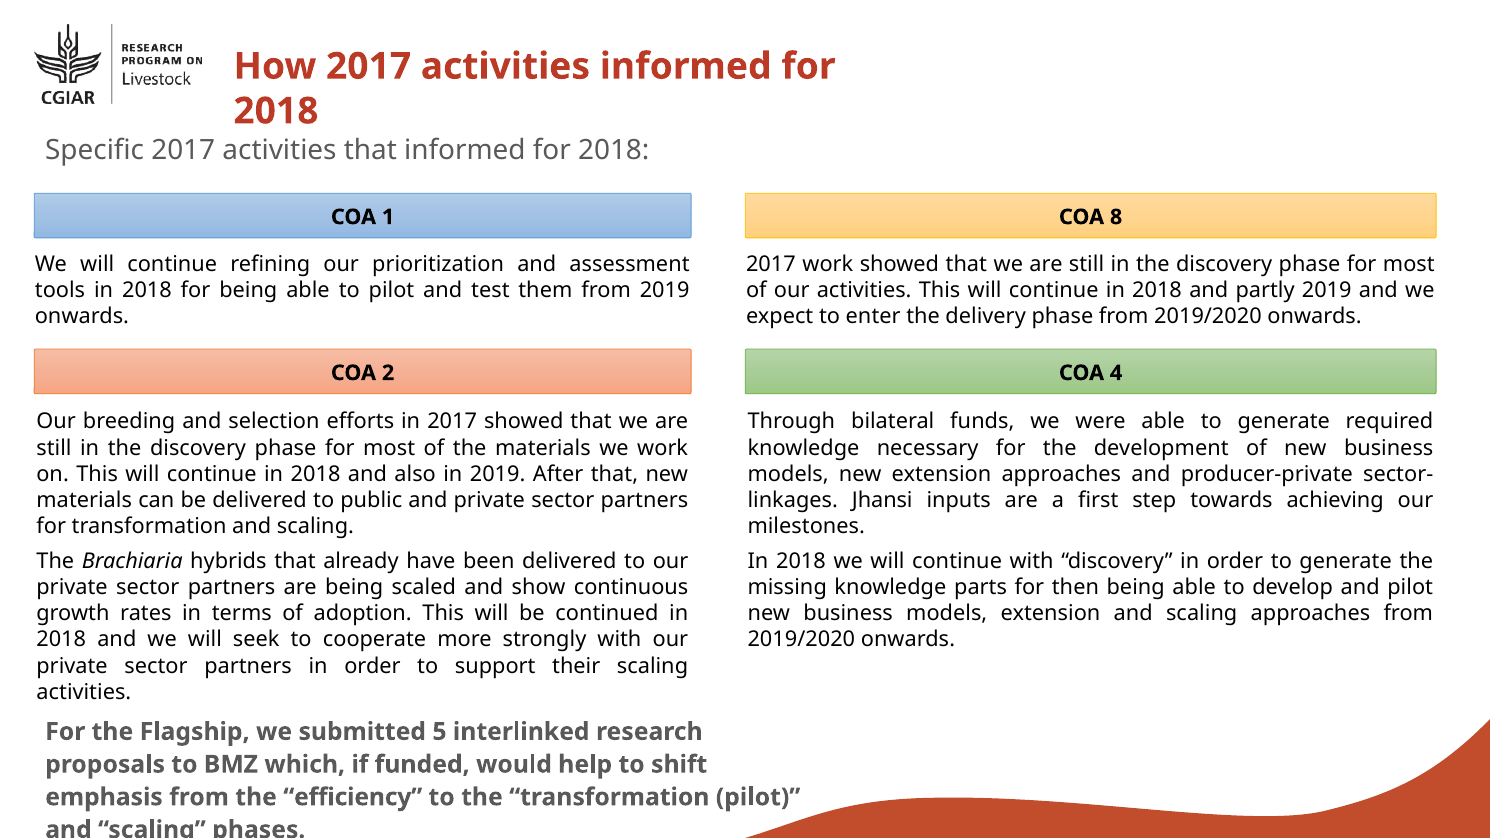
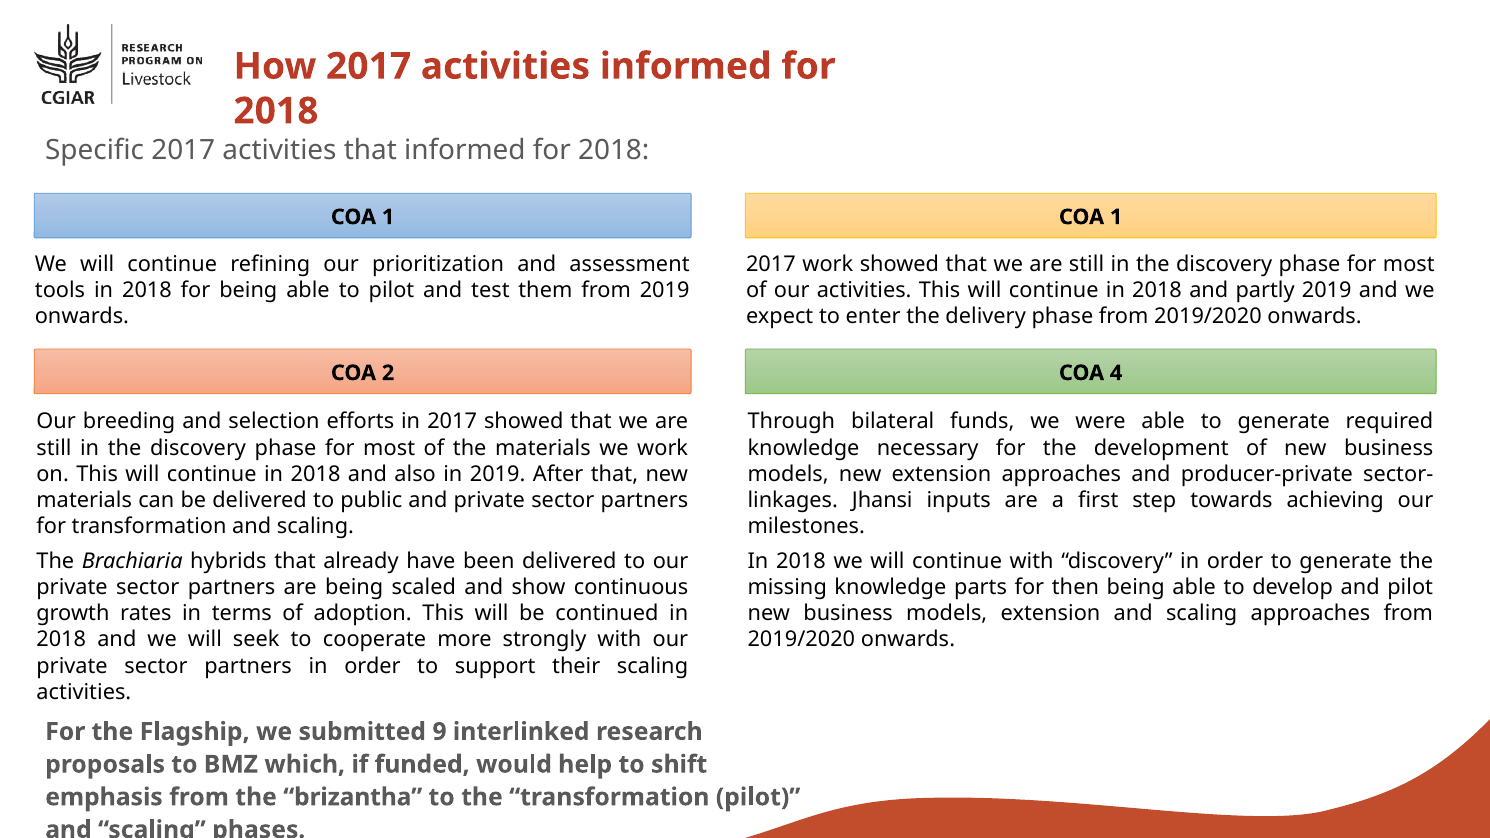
8: 8 -> 1 (1116, 217)
5: 5 -> 9 (440, 732)
efficiency: efficiency -> brizantha (353, 797)
